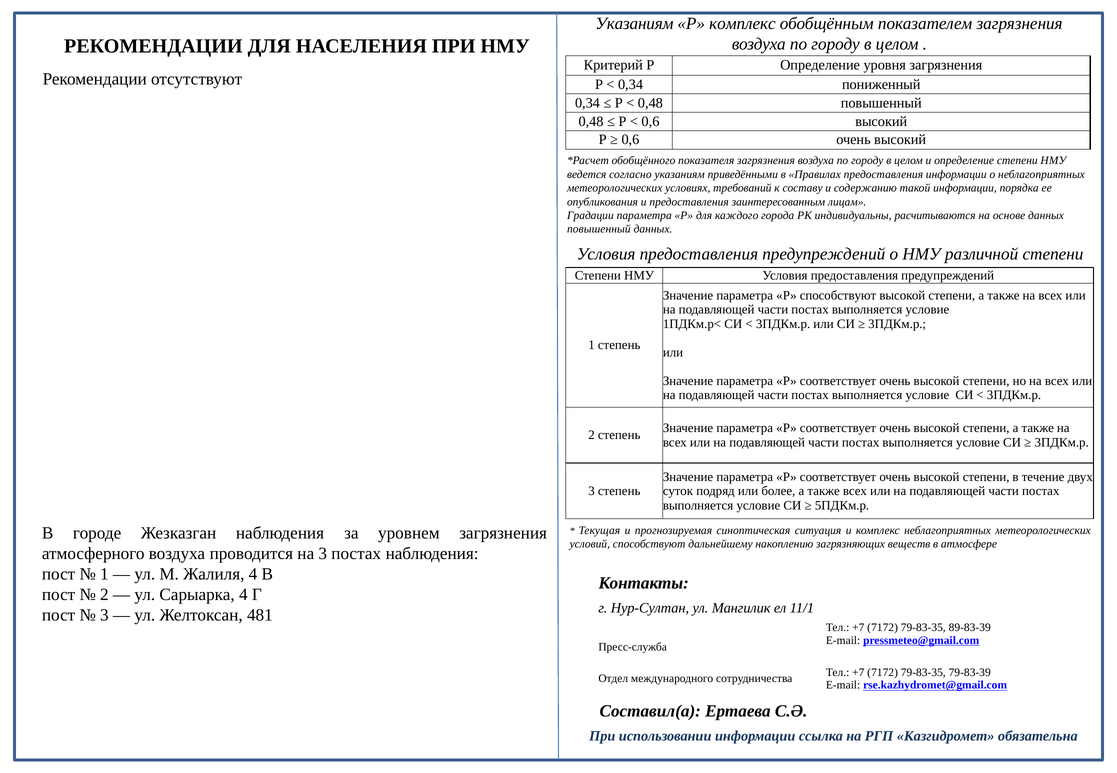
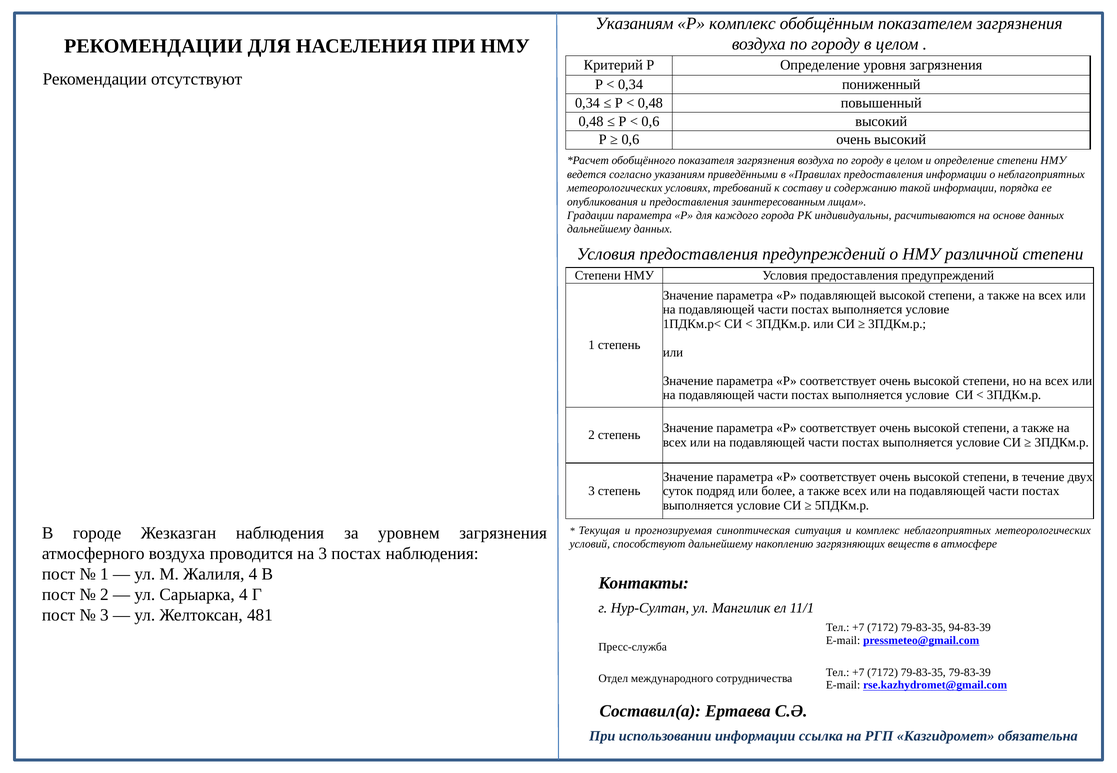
повышенный: повышенный -> дальнейшему (599, 229)
Р способствуют: способствуют -> подавляющей (838, 295)
89-83-39: 89-83-39 -> 94-83-39 (970, 628)
